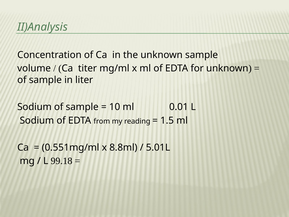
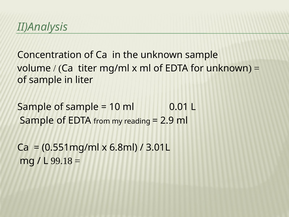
Sodium: Sodium -> Sample (34, 107)
Sodium: Sodium -> Sample (37, 120)
1.5: 1.5 -> 2.9 (167, 120)
8.8ml: 8.8ml -> 6.8ml (123, 147)
5.01L: 5.01L -> 3.01L (158, 147)
